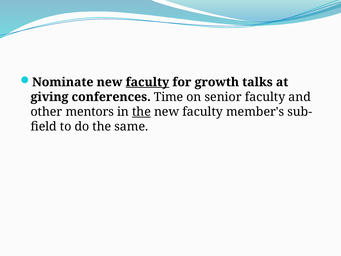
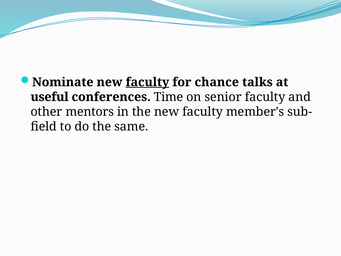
growth: growth -> chance (217, 82)
giving: giving -> useful (50, 97)
the underline: present -> none (141, 112)
